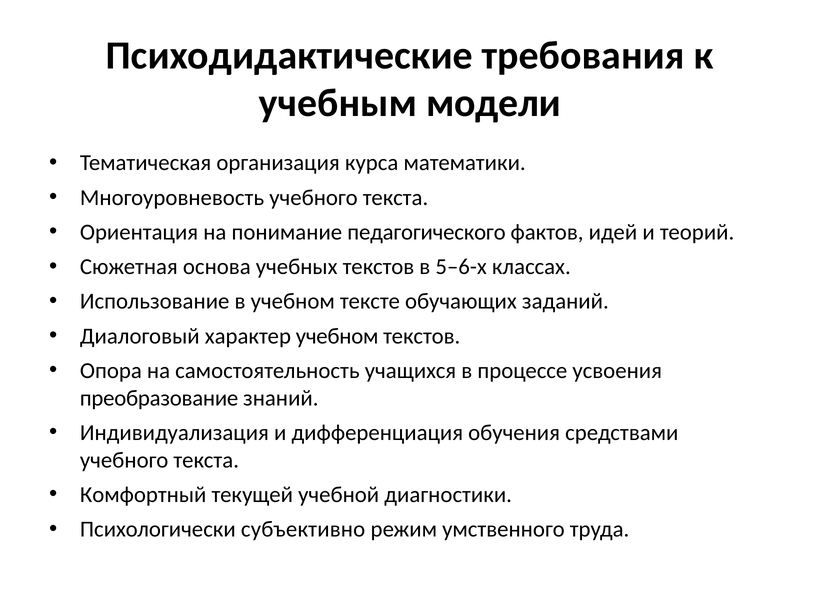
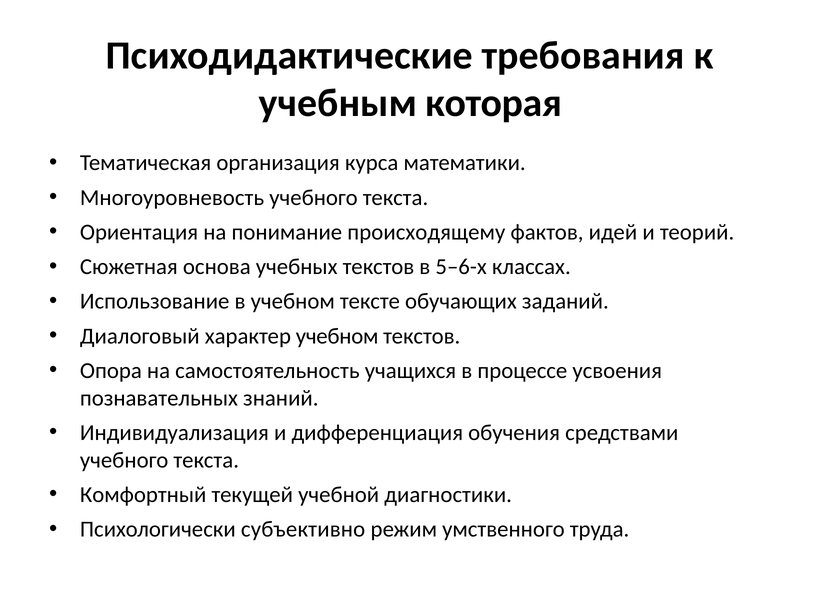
модели: модели -> которая (494, 103)
педагогического: педагогического -> происходящему (426, 232)
преобразование: преобразование -> познавательных (159, 398)
